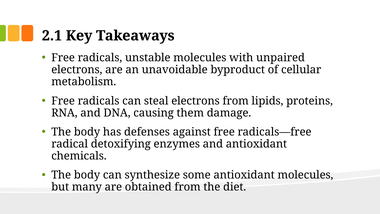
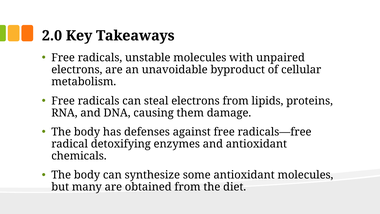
2.1: 2.1 -> 2.0 (52, 36)
